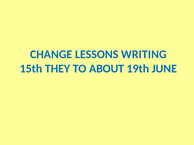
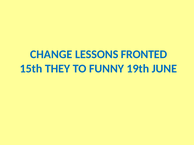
WRITING: WRITING -> FRONTED (144, 55)
ABOUT: ABOUT -> FUNNY (107, 69)
